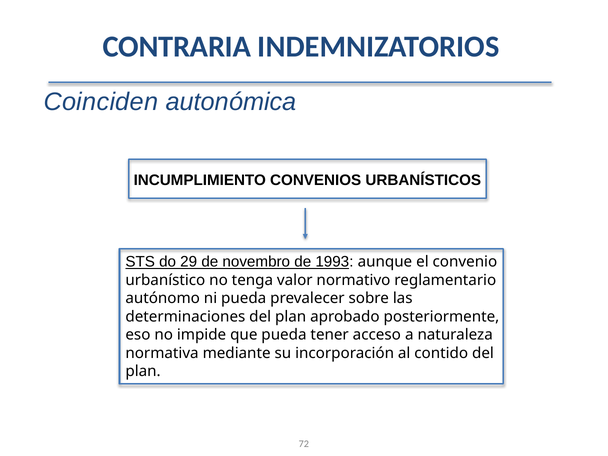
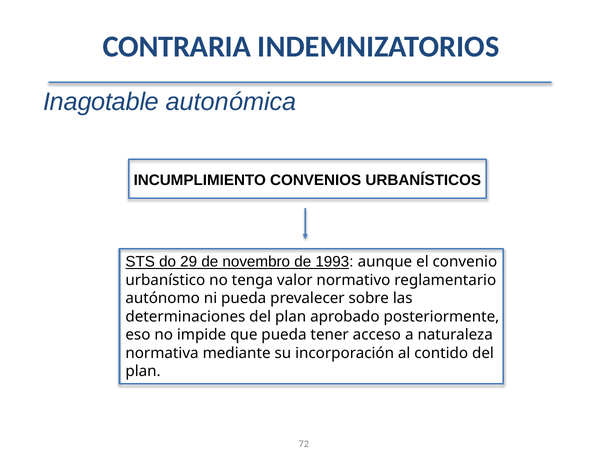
Coinciden: Coinciden -> Inagotable (101, 102)
